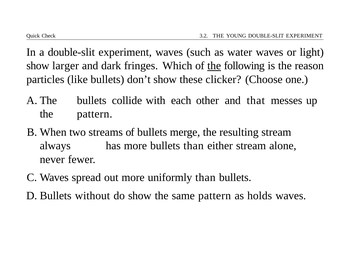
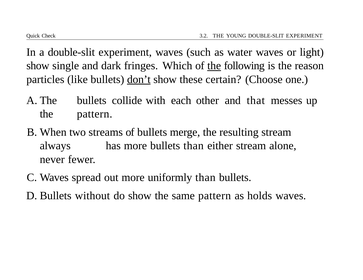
larger: larger -> single (66, 66)
don’t underline: none -> present (139, 79)
clicker: clicker -> certain (223, 79)
